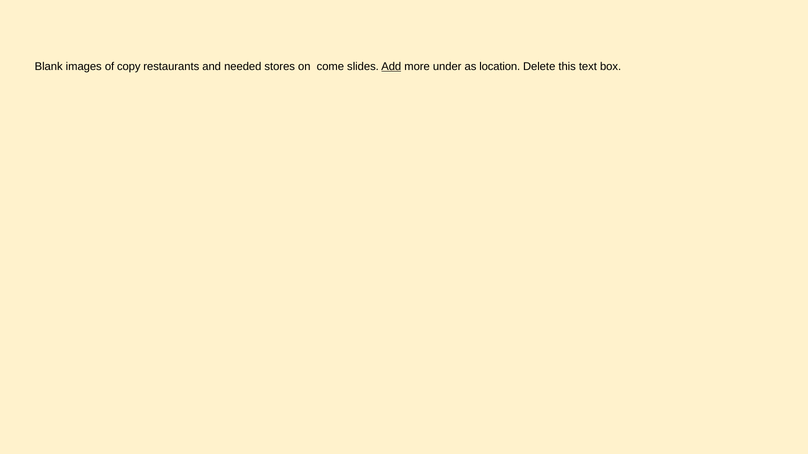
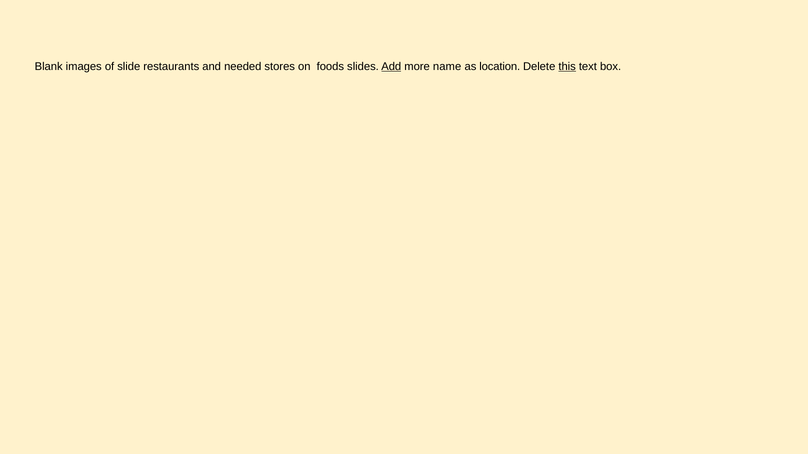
copy: copy -> slide (129, 67)
come: come -> foods (330, 67)
under: under -> name (447, 67)
this underline: none -> present (567, 67)
